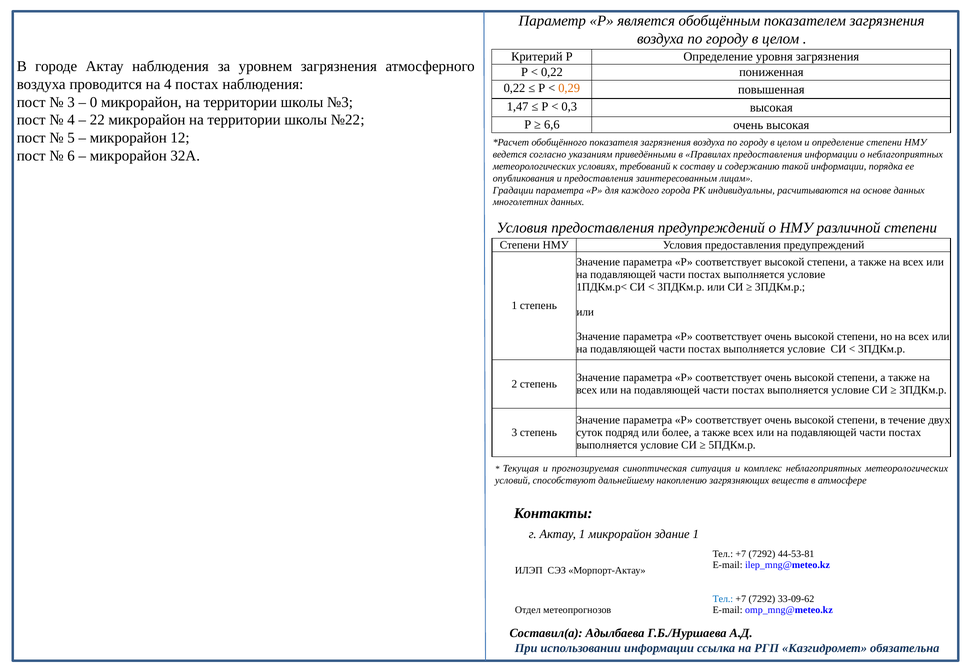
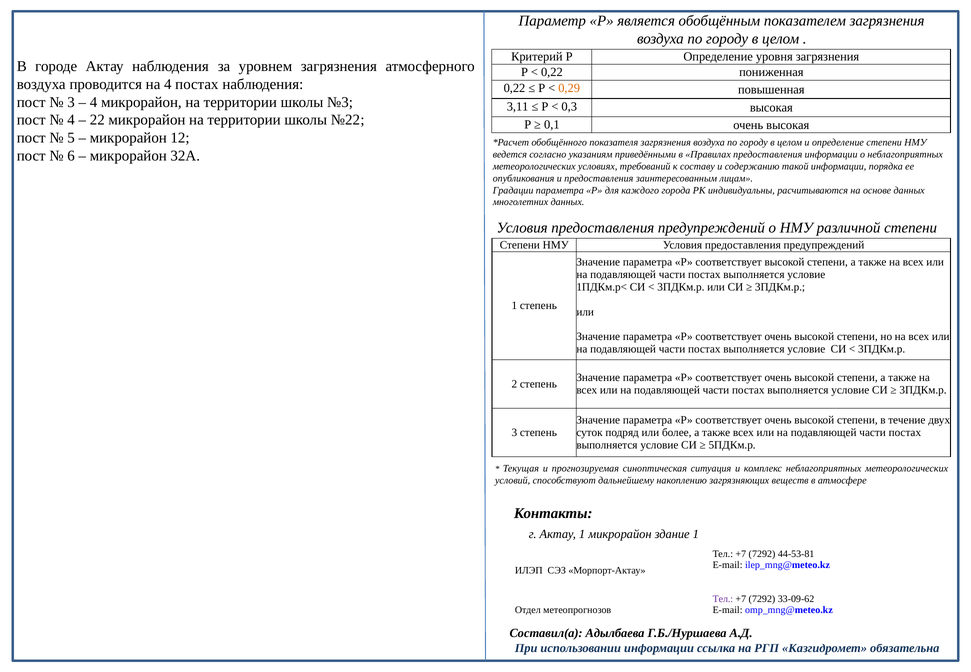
0: 0 -> 4 (94, 102)
1,47: 1,47 -> 3,11 (518, 106)
6,6: 6,6 -> 0,1 (552, 125)
Тел colour: blue -> purple (723, 599)
